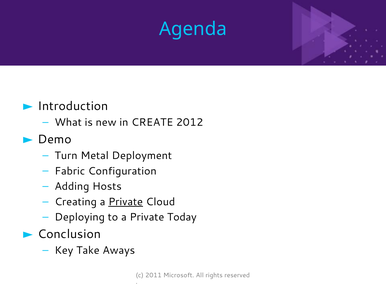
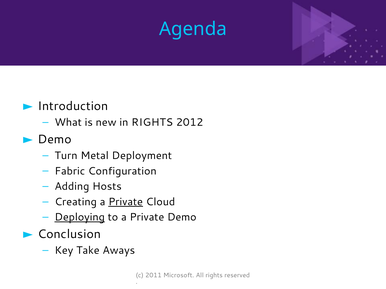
in CREATE: CREATE -> RIGHTS (152, 123)
Deploying underline: none -> present (80, 218)
Private Today: Today -> Demo (182, 218)
